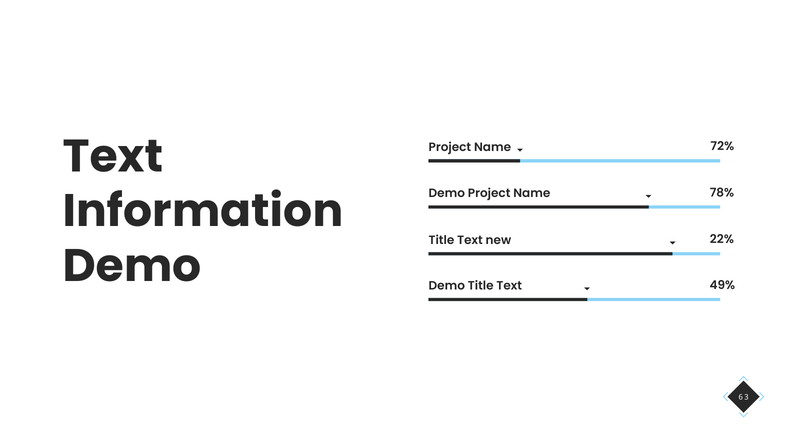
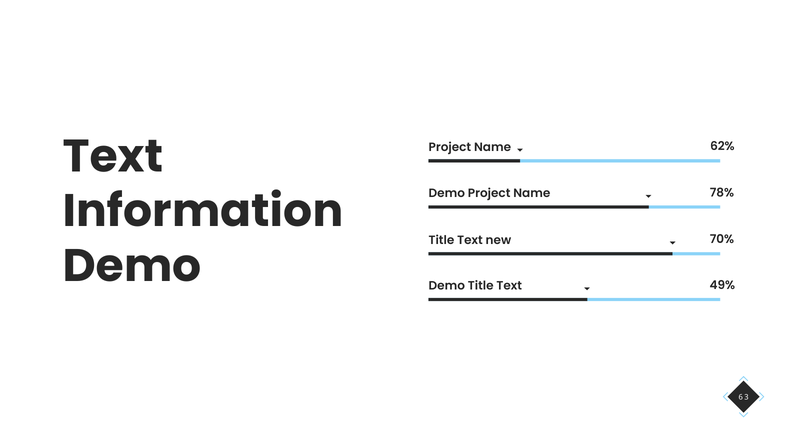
72%: 72% -> 62% (722, 147)
22%: 22% -> 70% (722, 240)
